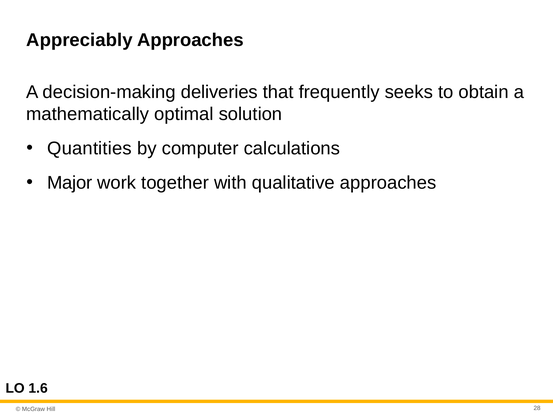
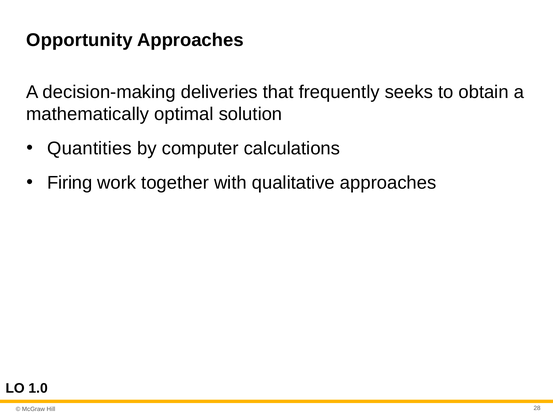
Appreciably: Appreciably -> Opportunity (79, 40)
Major: Major -> Firing (70, 183)
1.6: 1.6 -> 1.0 (38, 389)
